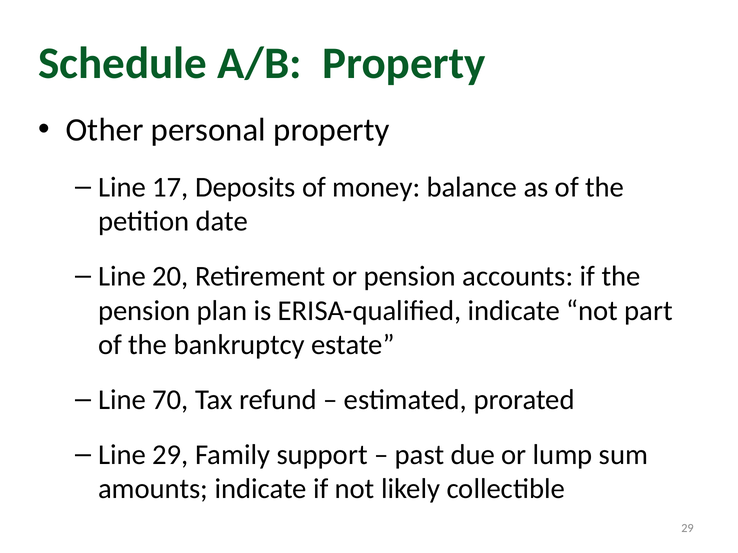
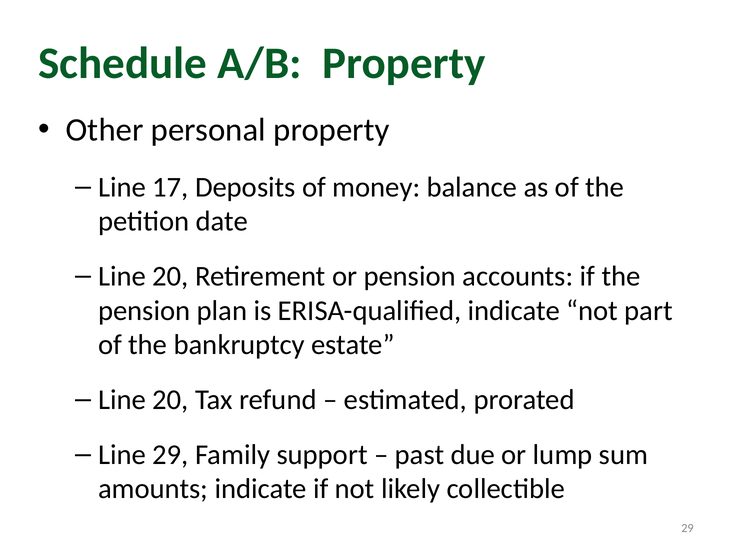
70: 70 -> 20 (170, 400)
